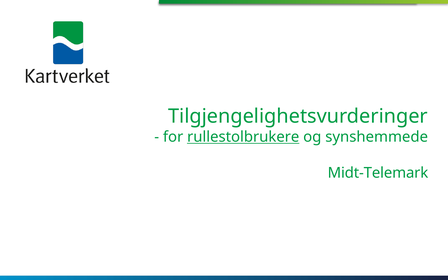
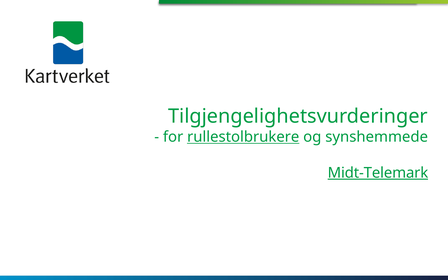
Midt-Telemark underline: none -> present (378, 173)
